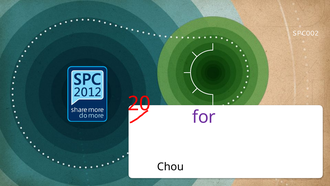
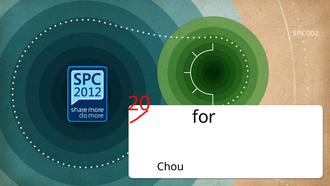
for colour: purple -> black (204, 117)
